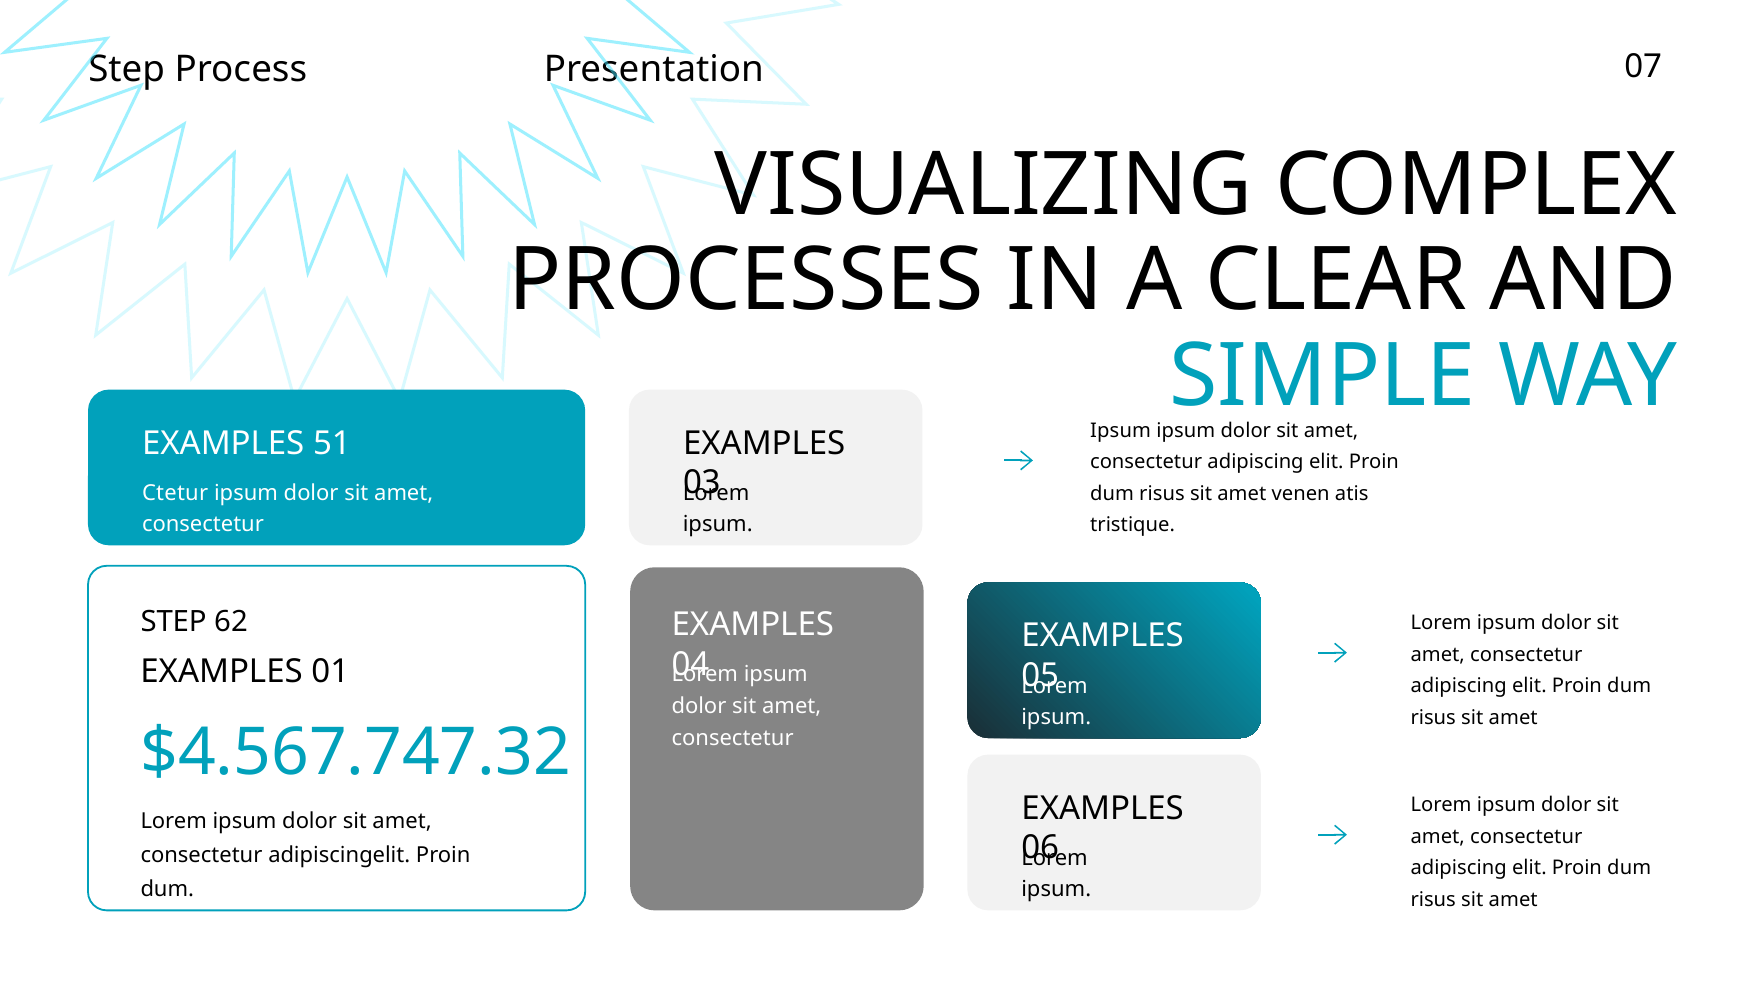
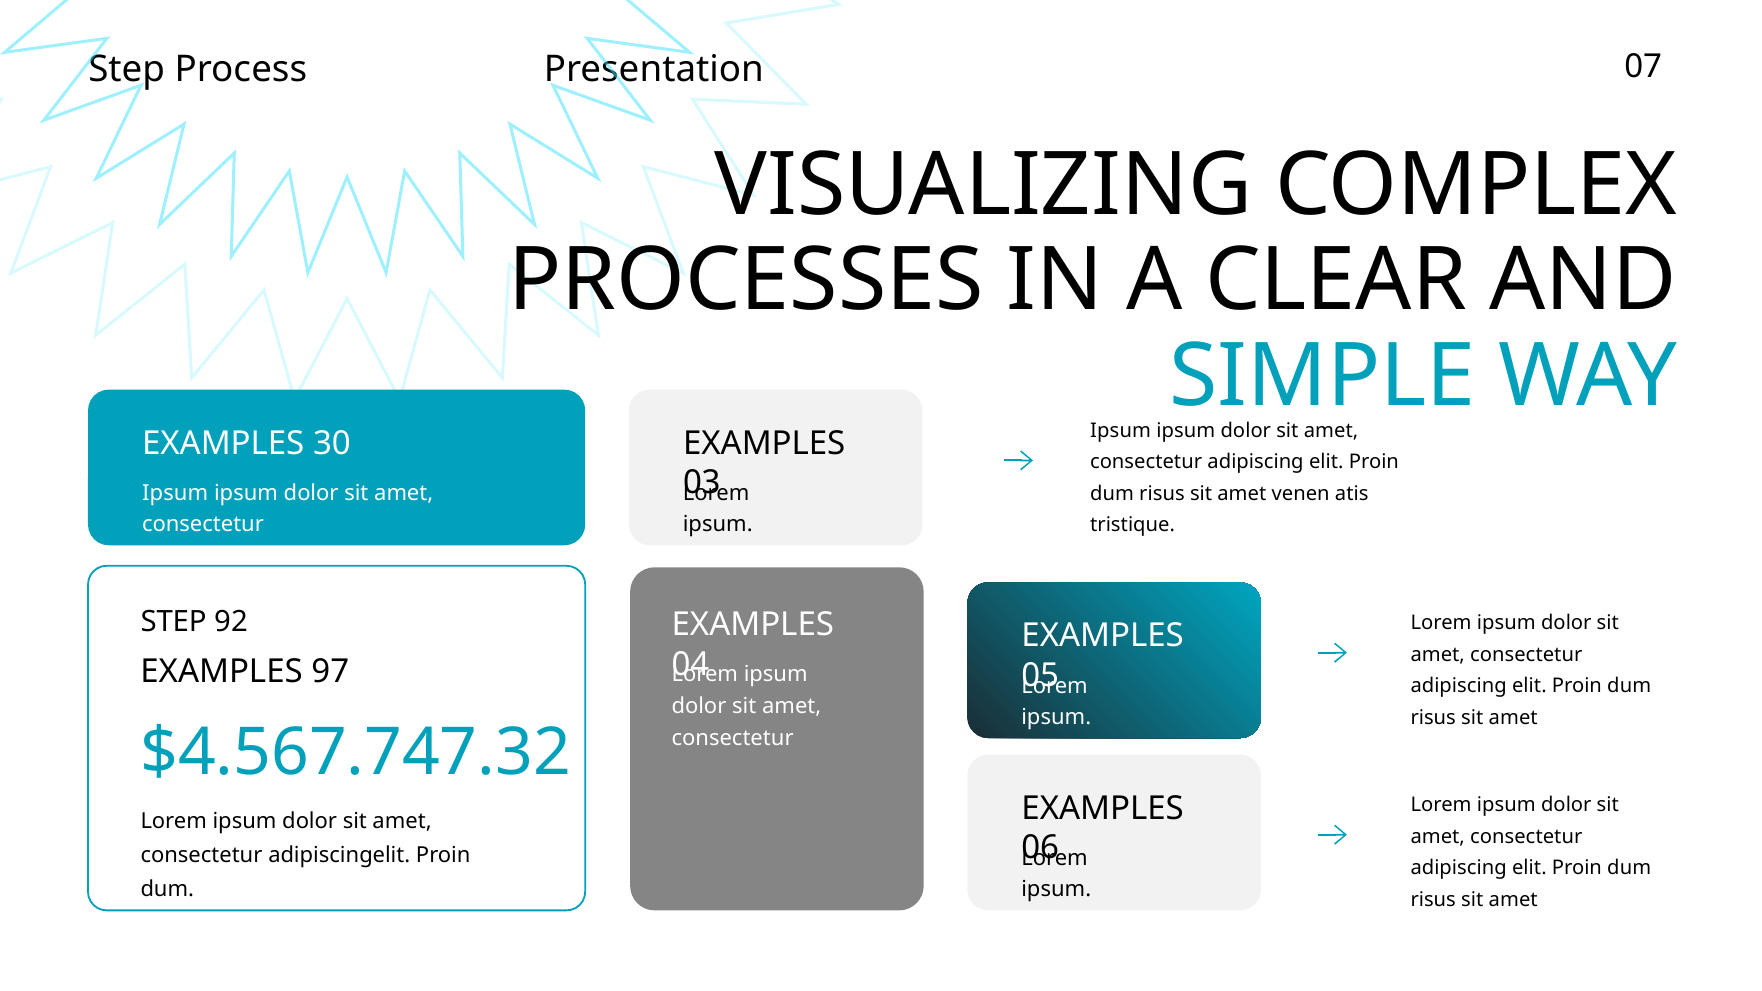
51: 51 -> 30 (332, 443)
Ctetur: Ctetur -> Ipsum (175, 493)
62: 62 -> 92 (231, 622)
01: 01 -> 97 (330, 672)
